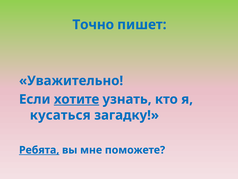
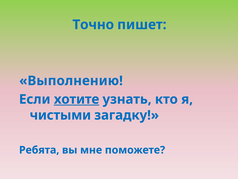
Уважительно: Уважительно -> Выполнению (71, 81)
кусаться: кусаться -> чистыми (60, 115)
Ребята underline: present -> none (39, 150)
